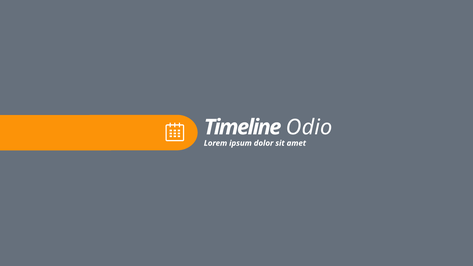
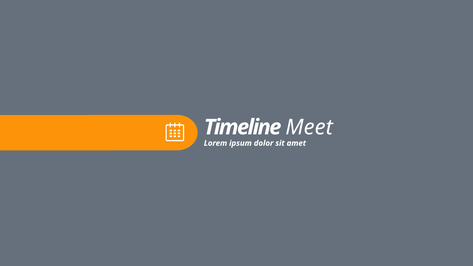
Odio: Odio -> Meet (309, 127)
